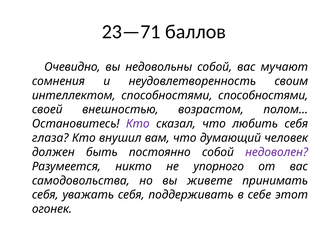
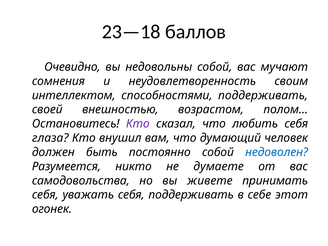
23—71: 23—71 -> 23—18 (131, 32)
способностями способностями: способностями -> поддерживать (263, 95)
недоволен colour: purple -> blue (277, 152)
упорного: упорного -> думаете (219, 166)
